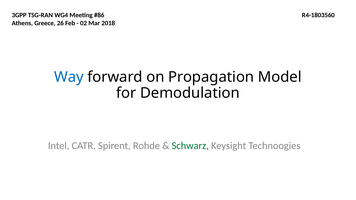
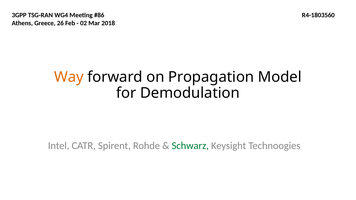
Way colour: blue -> orange (69, 77)
